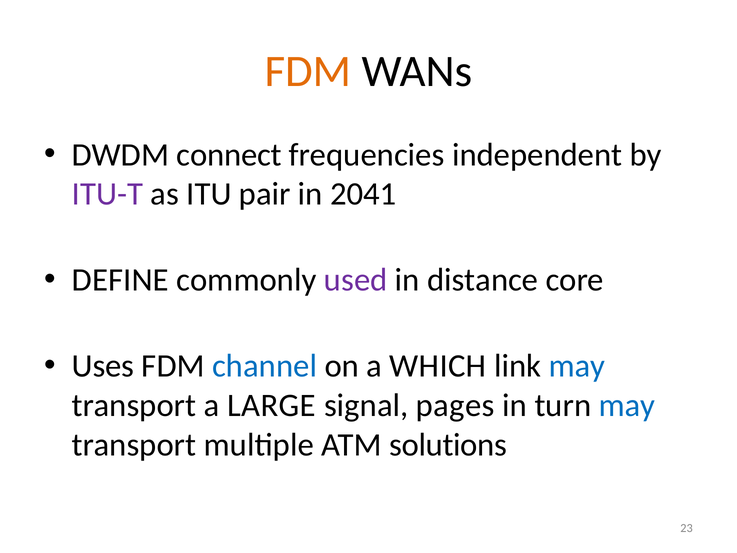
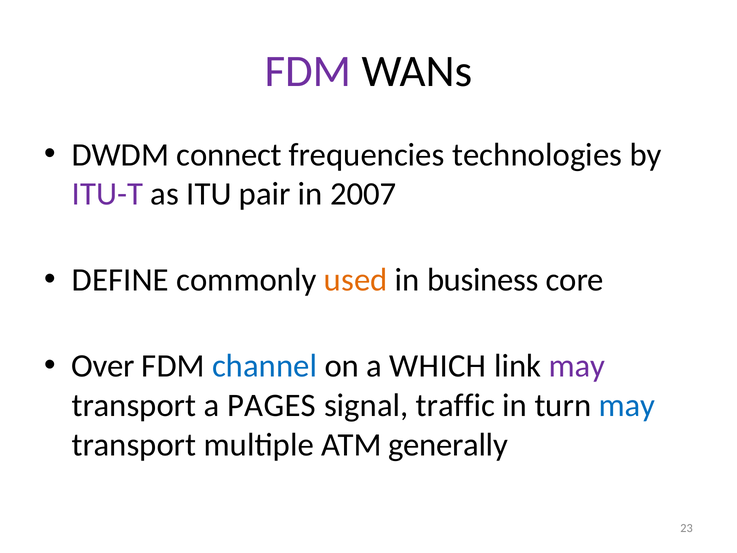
FDM colour: orange -> purple (308, 71)
independent: independent -> technologies (537, 155)
2041: 2041 -> 2007 (363, 194)
used colour: purple -> orange (356, 280)
distance: distance -> business (483, 280)
Uses: Uses -> Over (103, 366)
may colour: blue -> purple (577, 366)
LARGE: LARGE -> PAGES (272, 405)
pages: pages -> traffic (455, 405)
solutions: solutions -> generally (448, 445)
